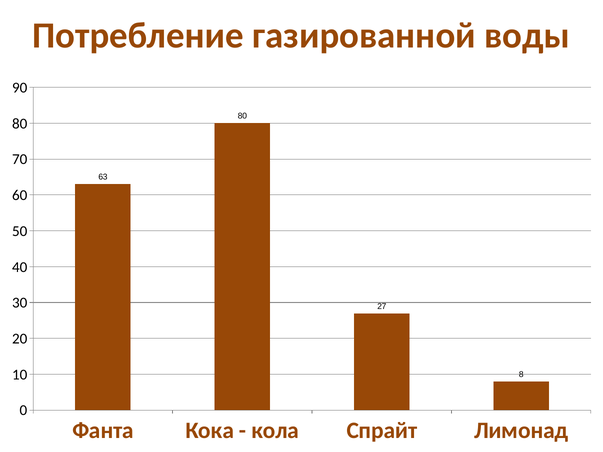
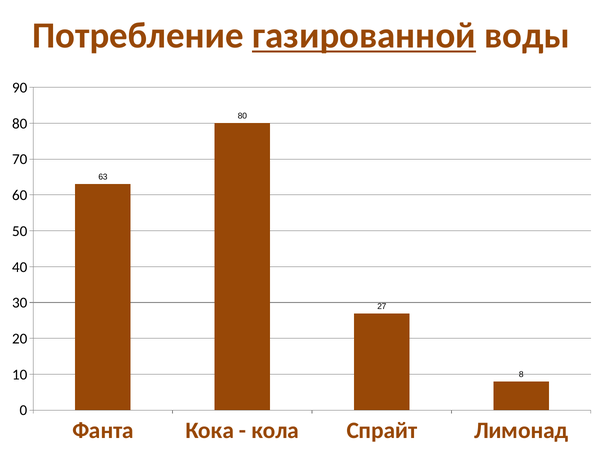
газированной underline: none -> present (364, 36)
